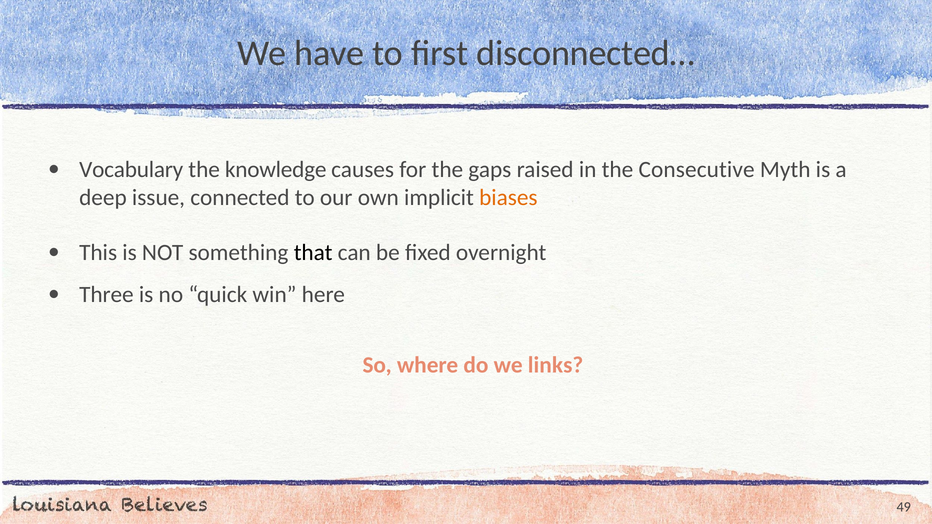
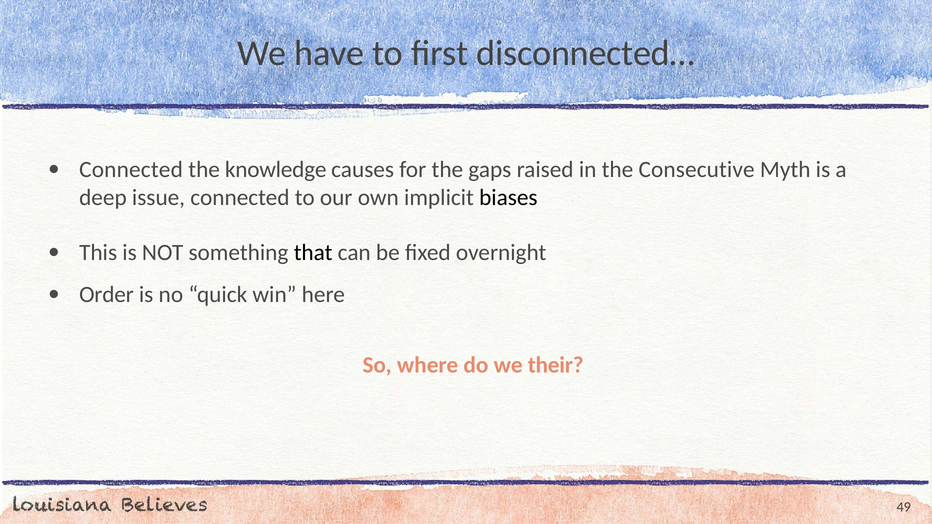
Vocabulary: Vocabulary -> Connected (131, 170)
biases colour: orange -> black (508, 198)
Three: Three -> Order (106, 295)
links: links -> their (556, 365)
